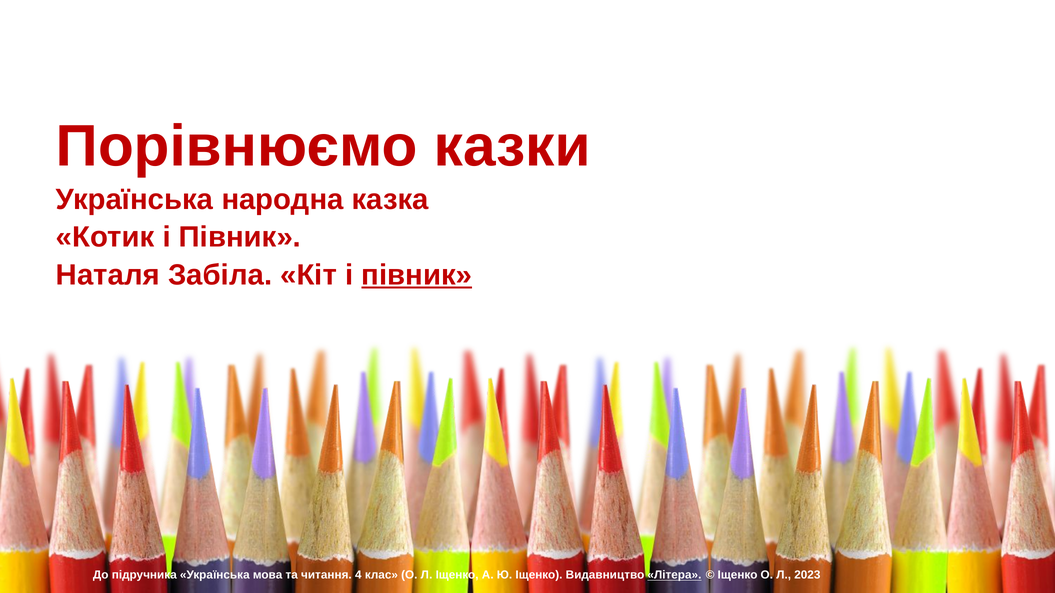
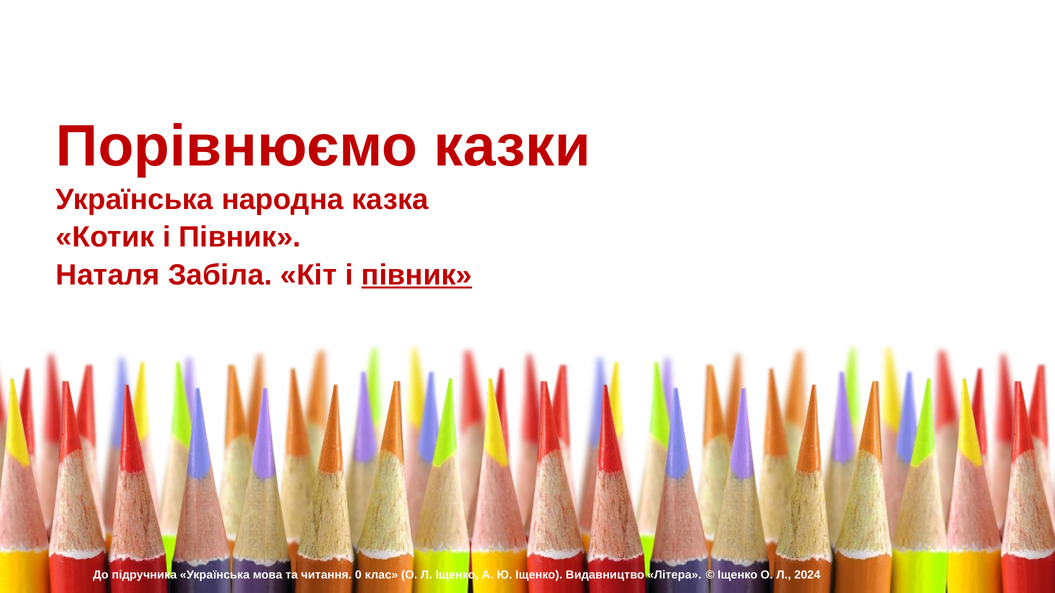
4: 4 -> 0 (358, 576)
Літера underline: present -> none (674, 576)
2023: 2023 -> 2024 (807, 576)
